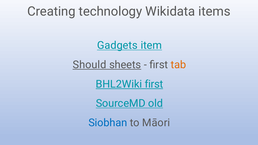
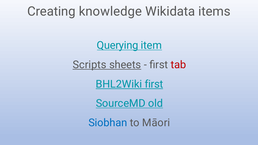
technology: technology -> knowledge (110, 12)
Gadgets: Gadgets -> Querying (118, 45)
Should: Should -> Scripts (90, 65)
tab colour: orange -> red (178, 65)
